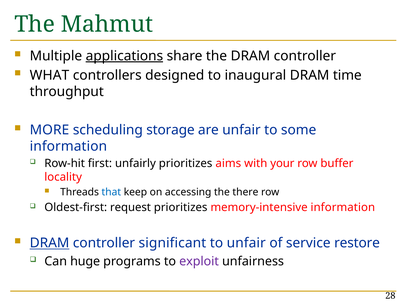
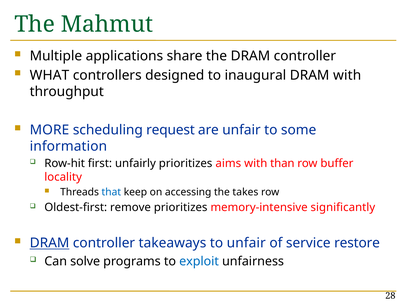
applications underline: present -> none (124, 56)
DRAM time: time -> with (347, 75)
storage: storage -> request (170, 130)
your: your -> than (282, 163)
there: there -> takes (245, 192)
request: request -> remove (130, 207)
memory-intensive information: information -> significantly (343, 207)
significant: significant -> takeaways (172, 243)
huge: huge -> solve (85, 261)
exploit colour: purple -> blue (199, 261)
